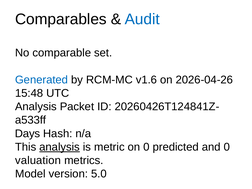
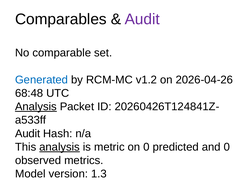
Audit colour: blue -> purple (142, 19)
v1.6: v1.6 -> v1.2 (146, 80)
15:48: 15:48 -> 68:48 (29, 93)
Analysis underline: none -> present (36, 107)
Days: Days -> Audit (28, 134)
valuation: valuation -> observed (38, 160)
5.0: 5.0 -> 1.3 (99, 174)
